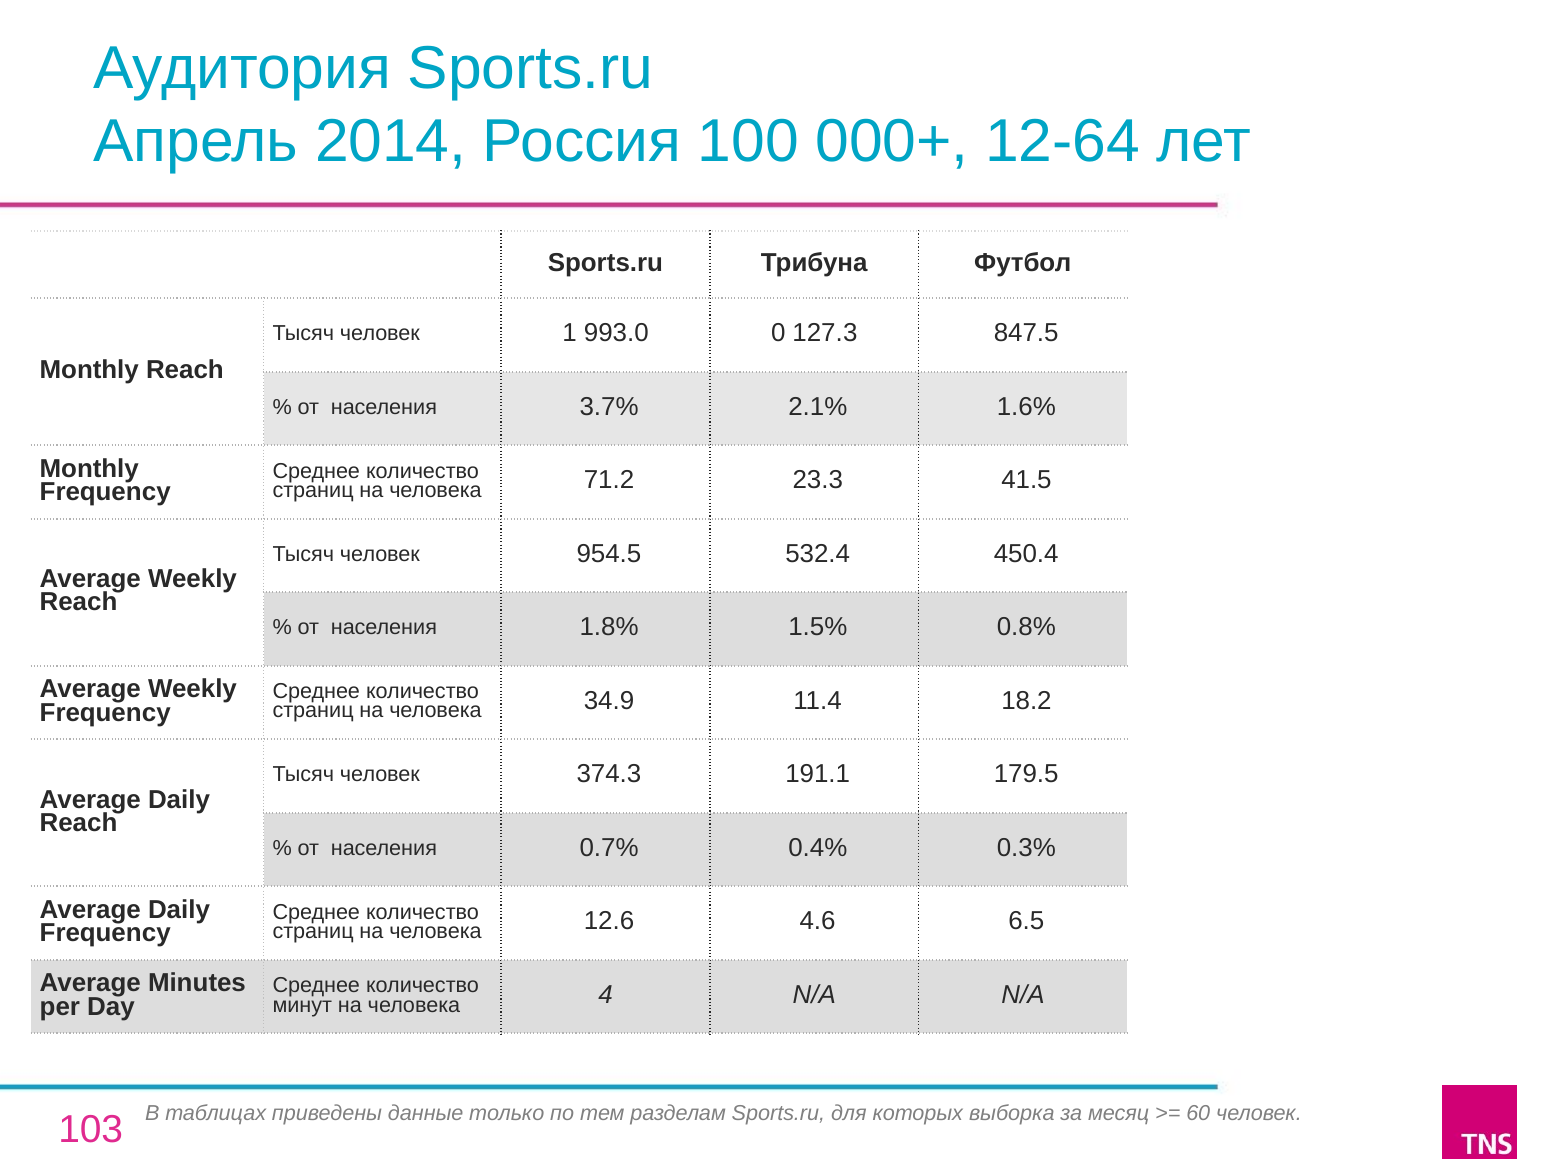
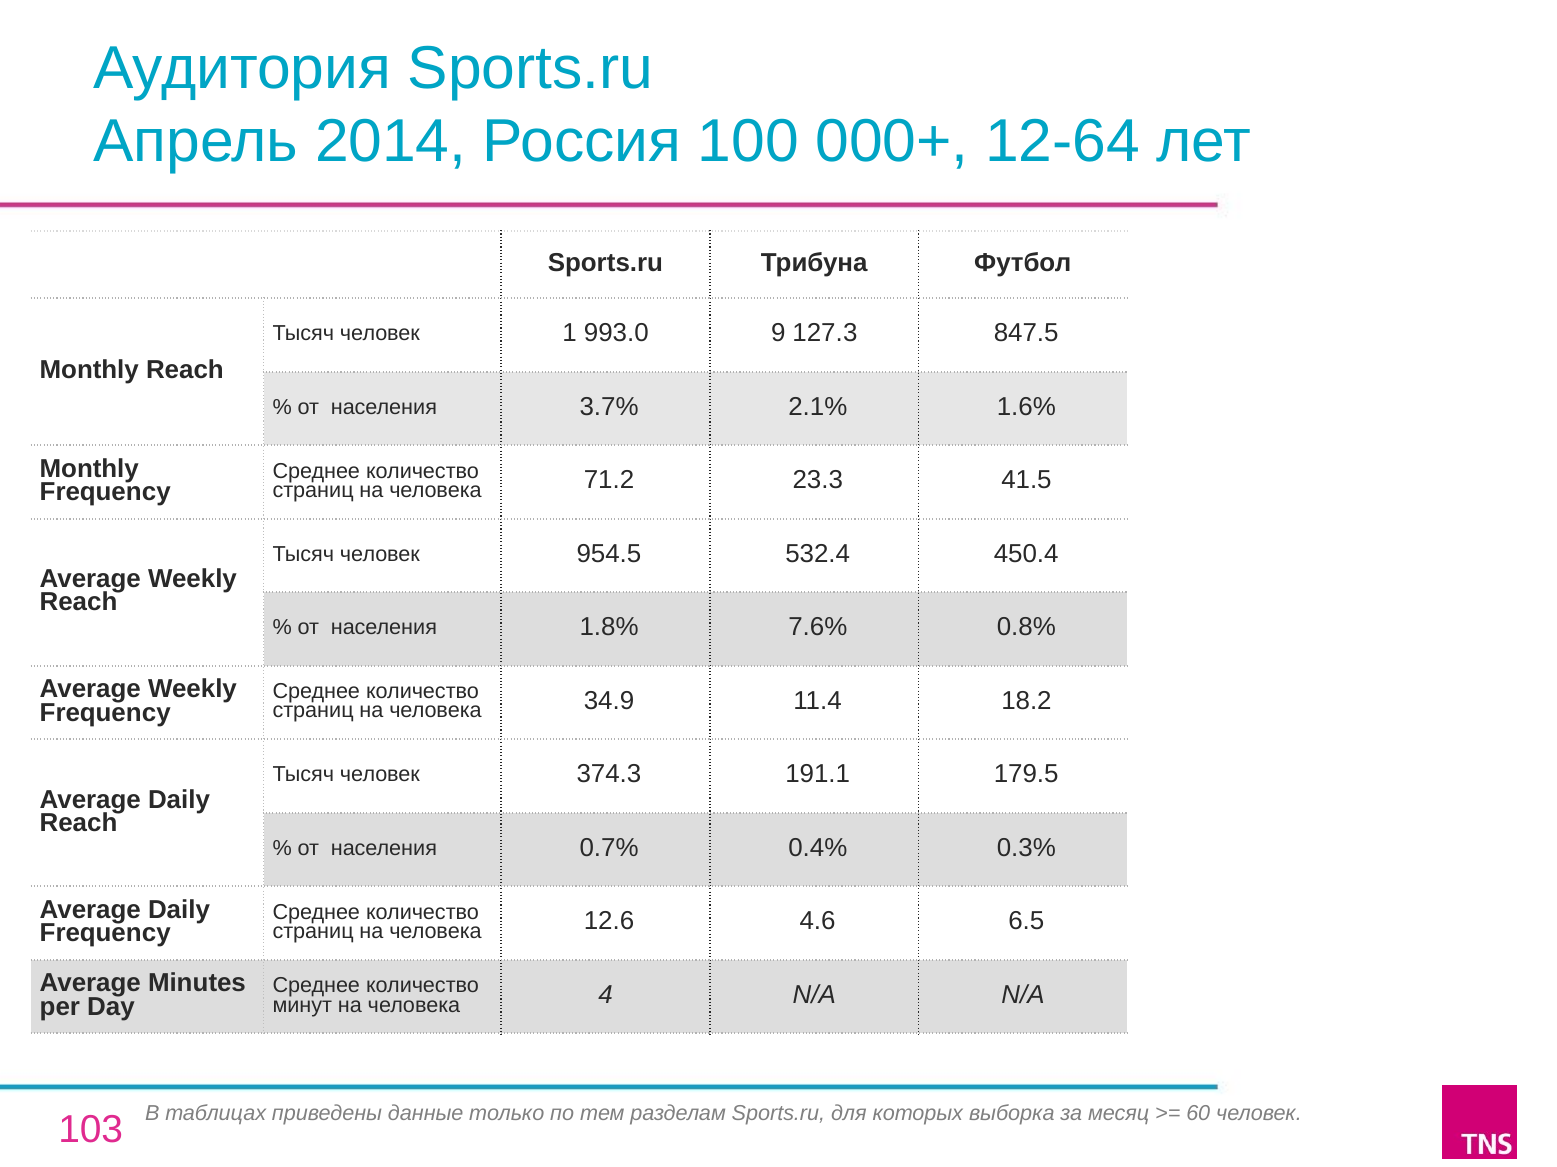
0: 0 -> 9 (778, 334)
1.5%: 1.5% -> 7.6% (818, 628)
